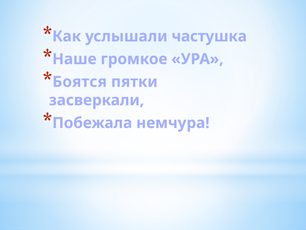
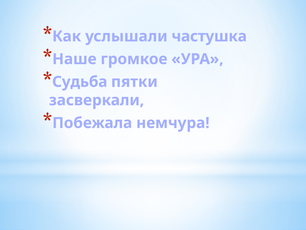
Боятся: Боятся -> Судьба (80, 82)
